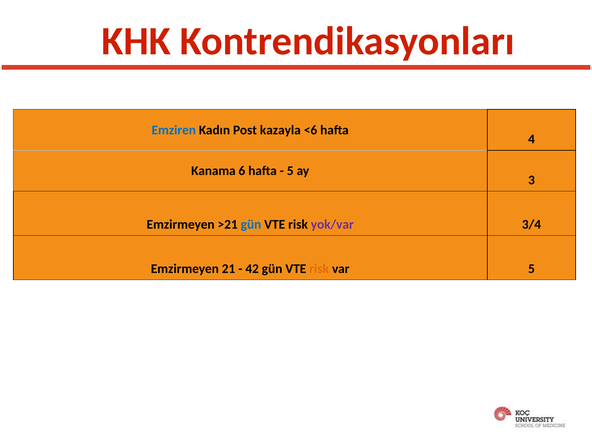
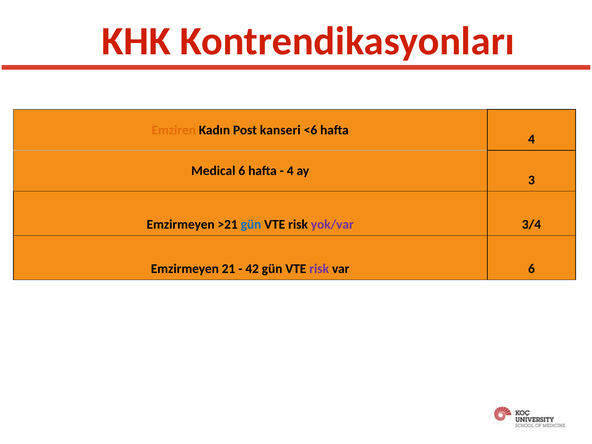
Emziren colour: blue -> orange (174, 130)
kazayla: kazayla -> kanseri (280, 130)
Kanama: Kanama -> Medical (213, 171)
5: 5 -> 4 (290, 171)
risk colour: orange -> purple (319, 269)
var 5: 5 -> 6 (531, 269)
